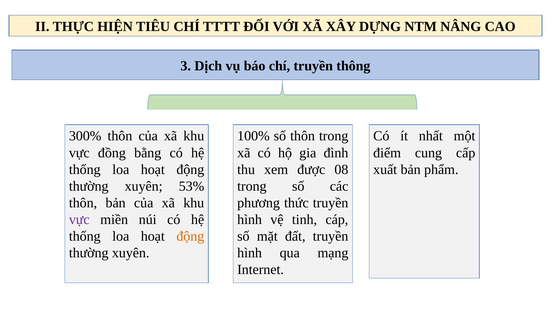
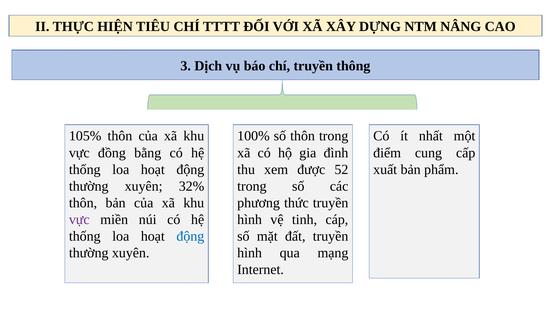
300%: 300% -> 105% (85, 136)
08: 08 -> 52 (341, 169)
53%: 53% -> 32% (192, 186)
động colour: orange -> blue (190, 236)
